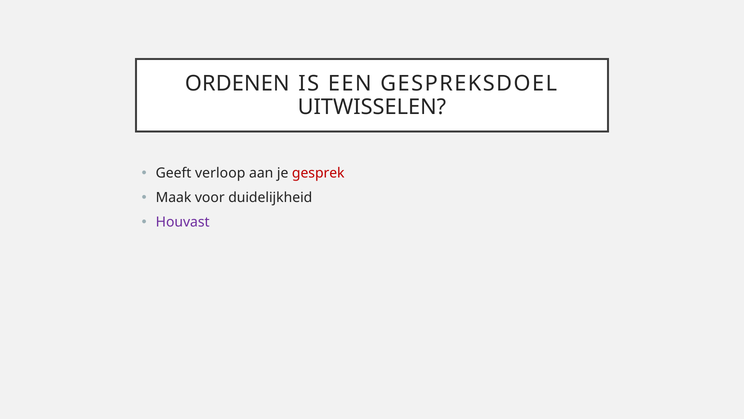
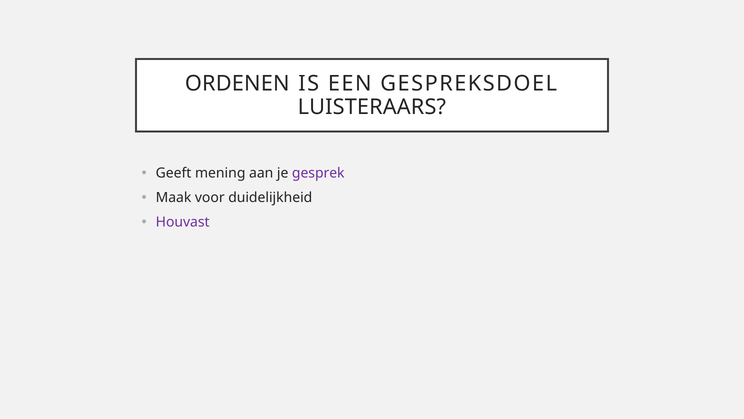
UITWISSELEN: UITWISSELEN -> LUISTERAARS (372, 107)
verloop: verloop -> mening (220, 173)
gesprek colour: red -> purple (318, 173)
